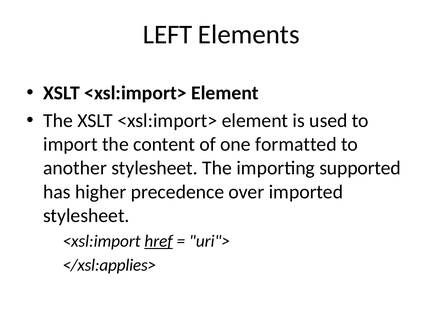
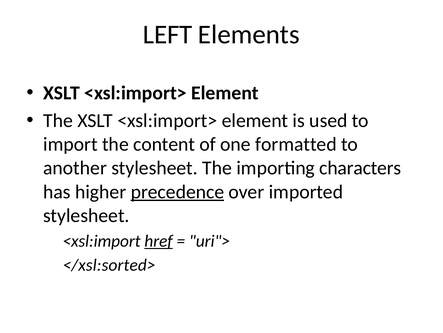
supported: supported -> characters (360, 168)
precedence underline: none -> present (177, 191)
</xsl:applies>: </xsl:applies> -> </xsl:sorted> (109, 265)
